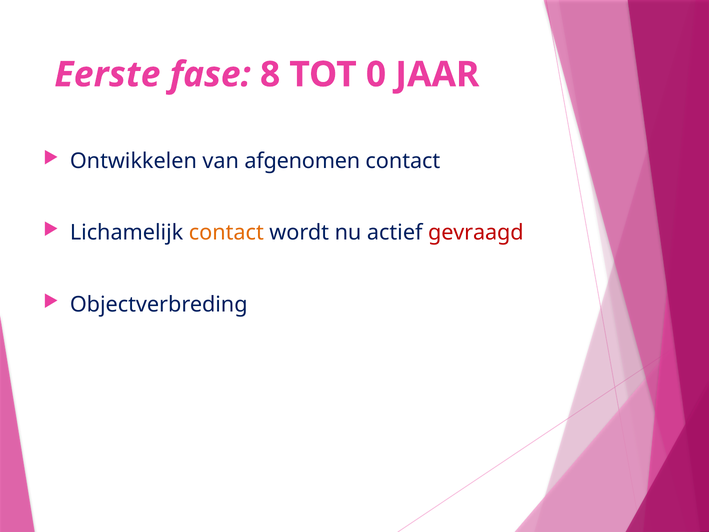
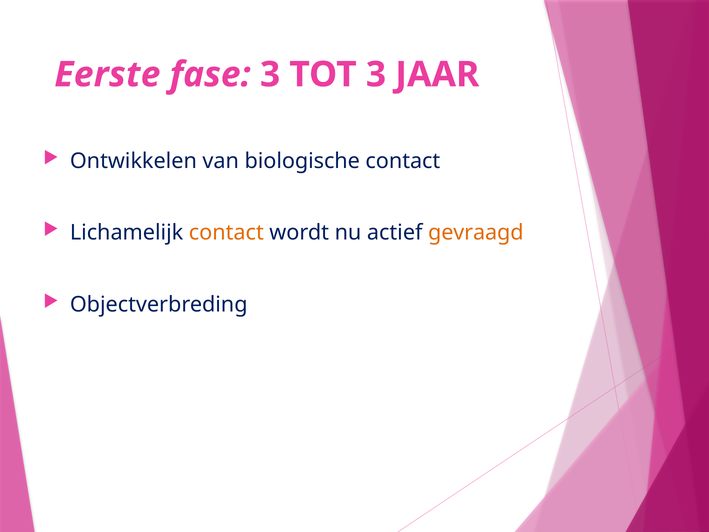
fase 8: 8 -> 3 (270, 75)
TOT 0: 0 -> 3 (376, 75)
afgenomen: afgenomen -> biologische (302, 161)
gevraagd colour: red -> orange (476, 233)
